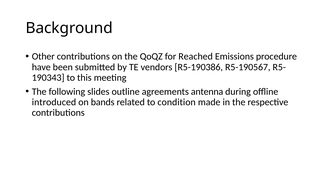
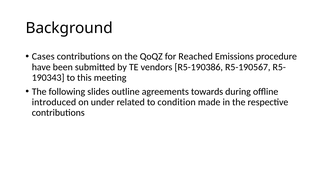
Other: Other -> Cases (43, 57)
antenna: antenna -> towards (207, 92)
bands: bands -> under (103, 102)
